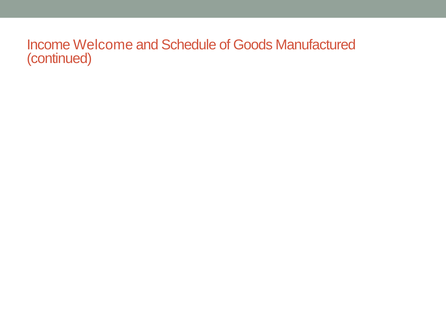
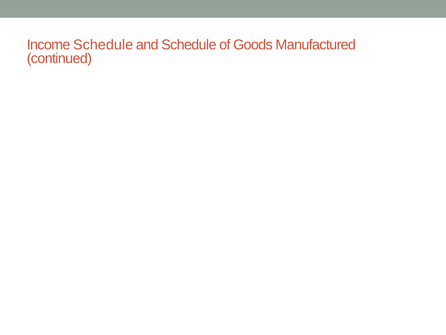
Income Welcome: Welcome -> Schedule (103, 45)
